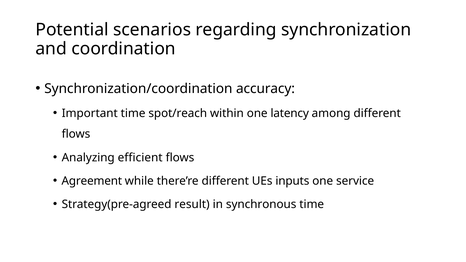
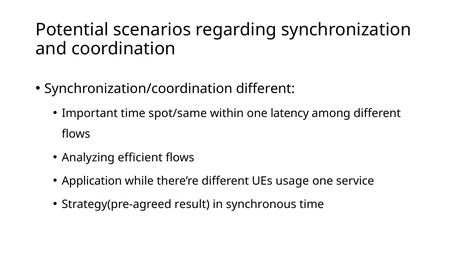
Synchronization/coordination accuracy: accuracy -> different (265, 89)
spot/reach: spot/reach -> spot/same (178, 113)
Agreement: Agreement -> Application (92, 181)
inputs: inputs -> usage (292, 181)
